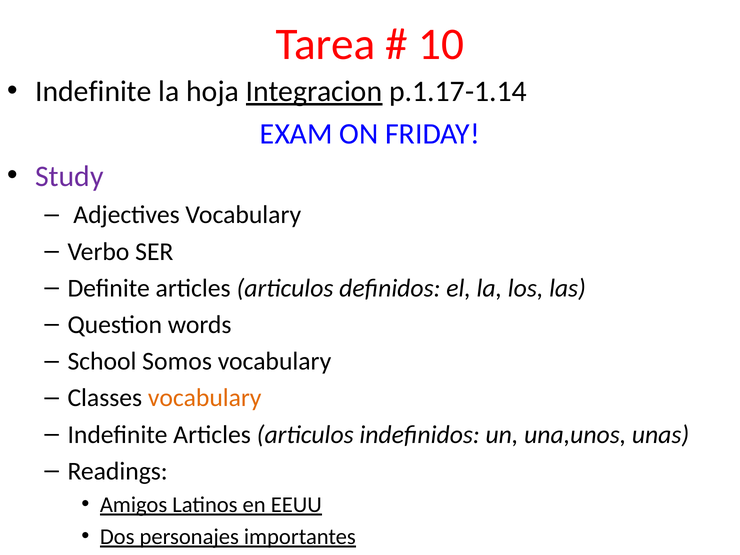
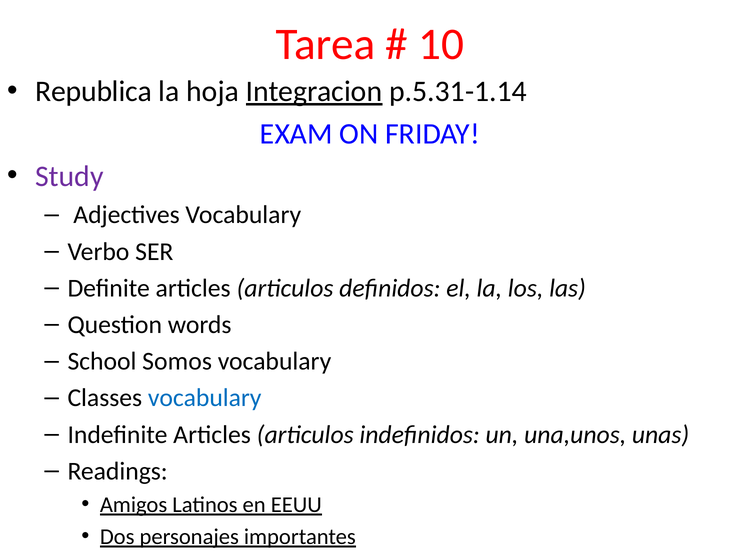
Indefinite: Indefinite -> Republica (94, 91)
p.1.17-1.14: p.1.17-1.14 -> p.5.31-1.14 (458, 91)
vocabulary colour: orange -> blue (205, 398)
